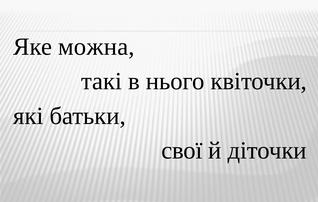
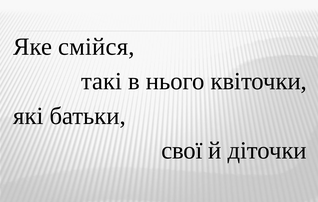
можна: можна -> смійся (96, 47)
